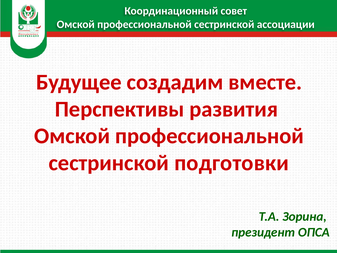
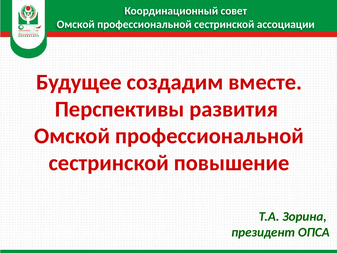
подготовки: подготовки -> повышение (232, 163)
